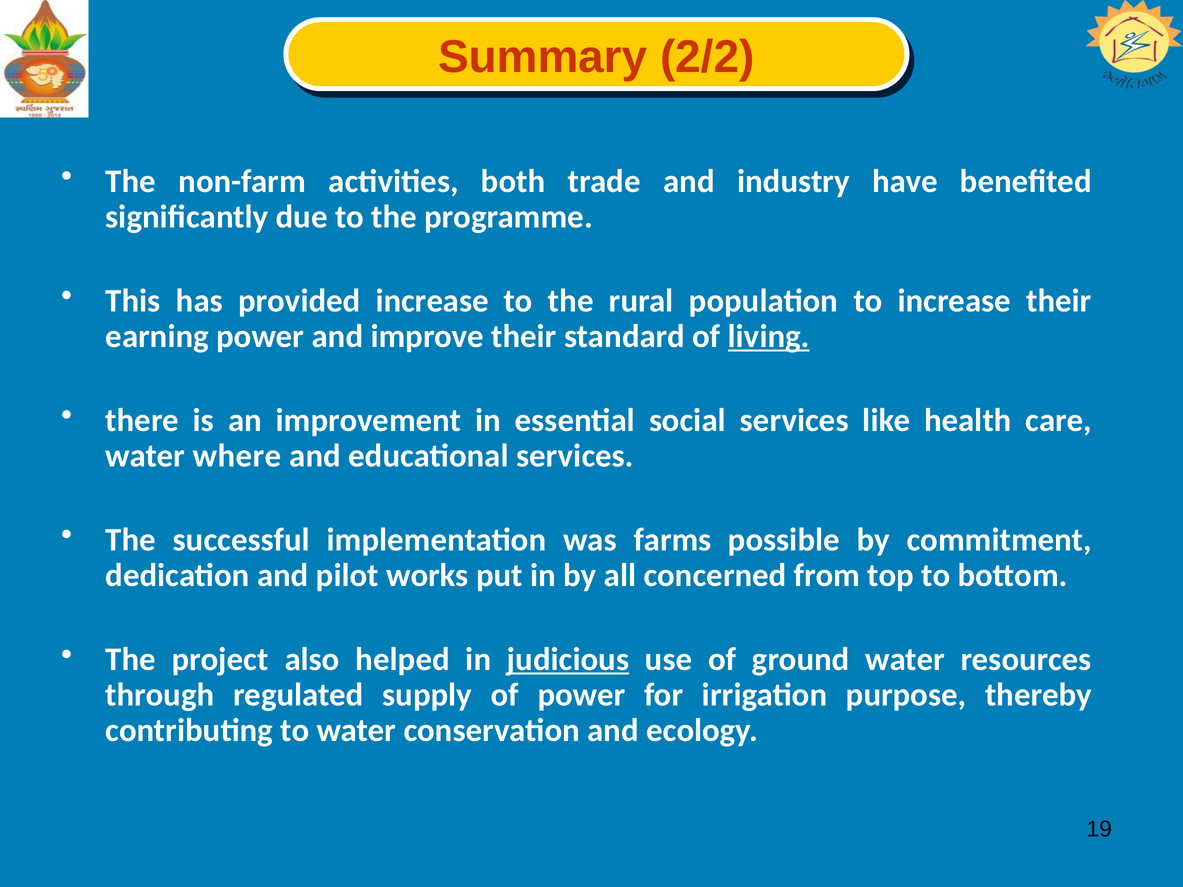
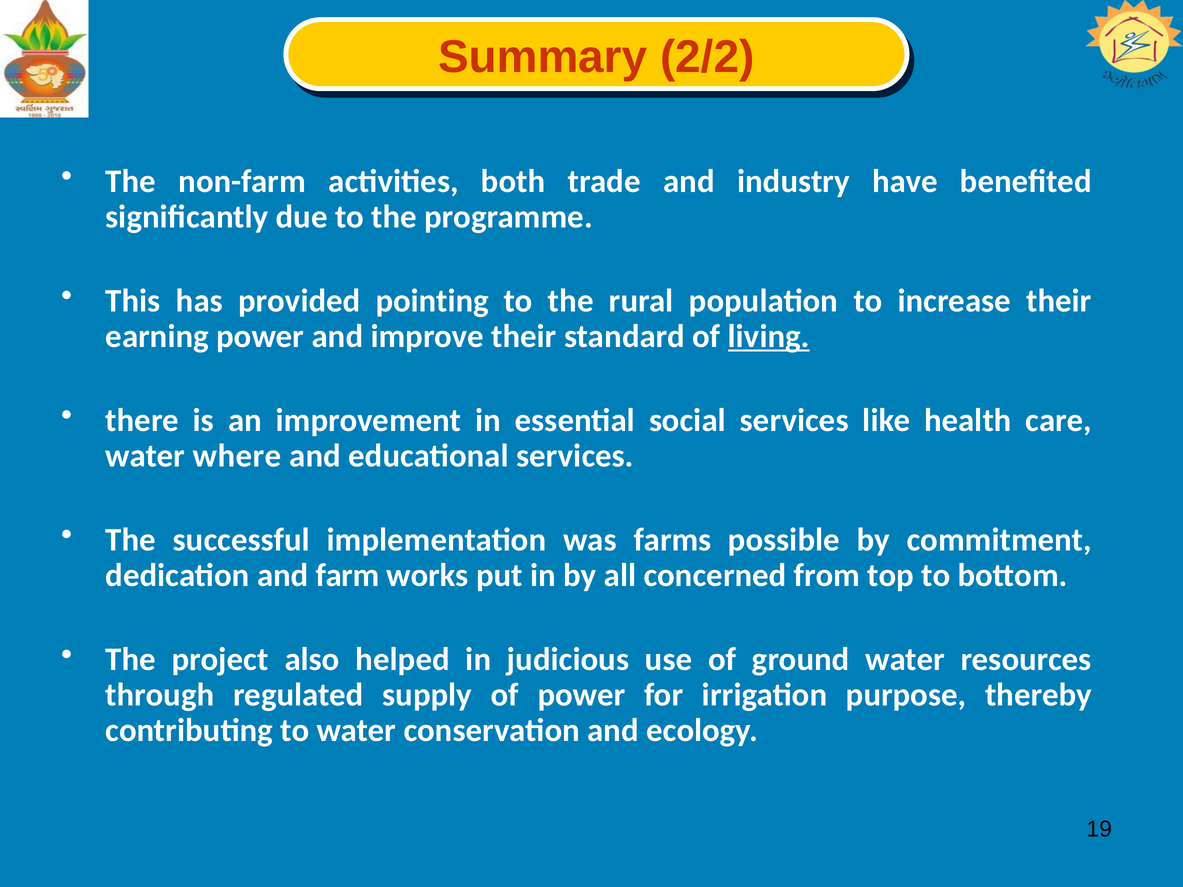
provided increase: increase -> pointing (432, 301)
pilot: pilot -> farm (348, 576)
judicious underline: present -> none (568, 660)
